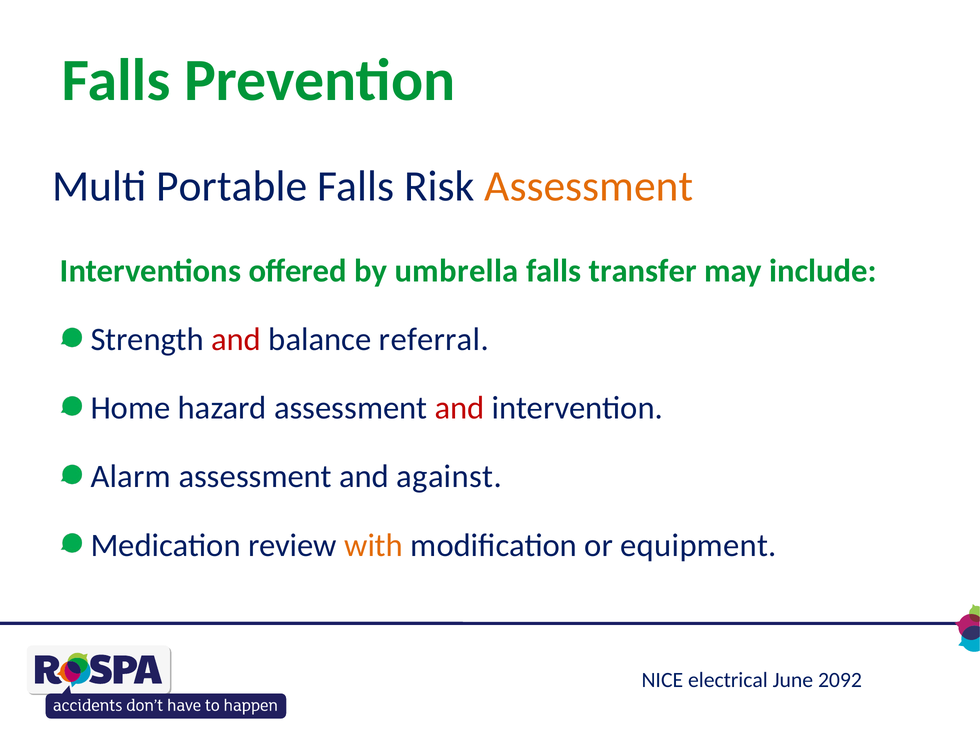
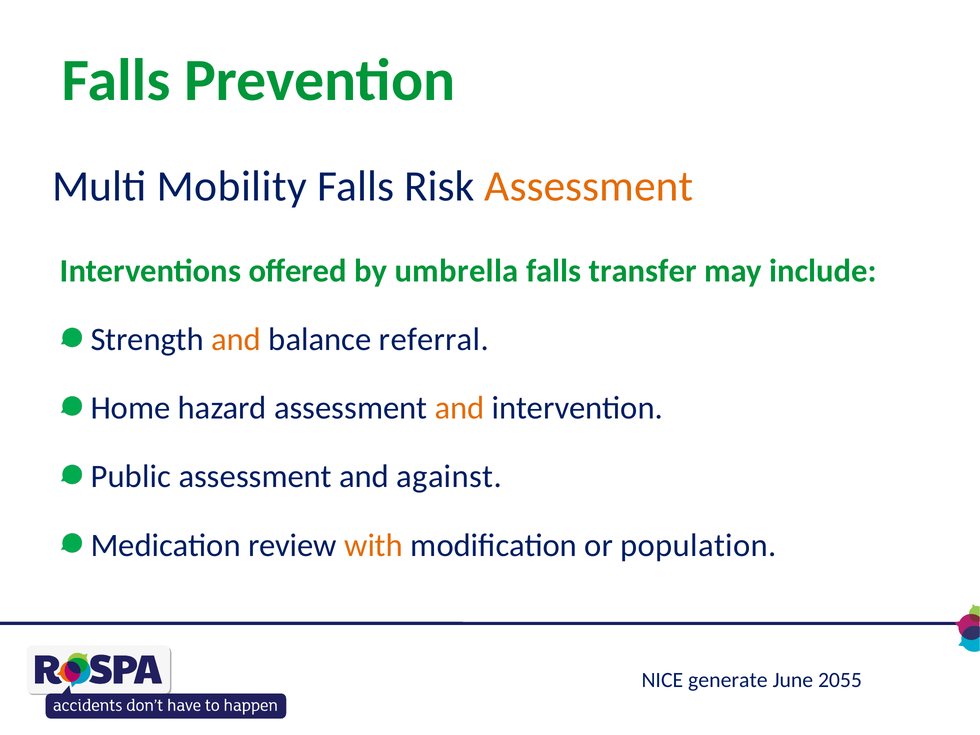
Portable: Portable -> Mobility (232, 186)
and colour: red -> orange (236, 339)
and colour: red -> orange (460, 408)
Alarm: Alarm -> Public (131, 477)
equipment: equipment -> population (698, 545)
electrical: electrical -> generate (728, 680)
2092: 2092 -> 2055 (840, 680)
